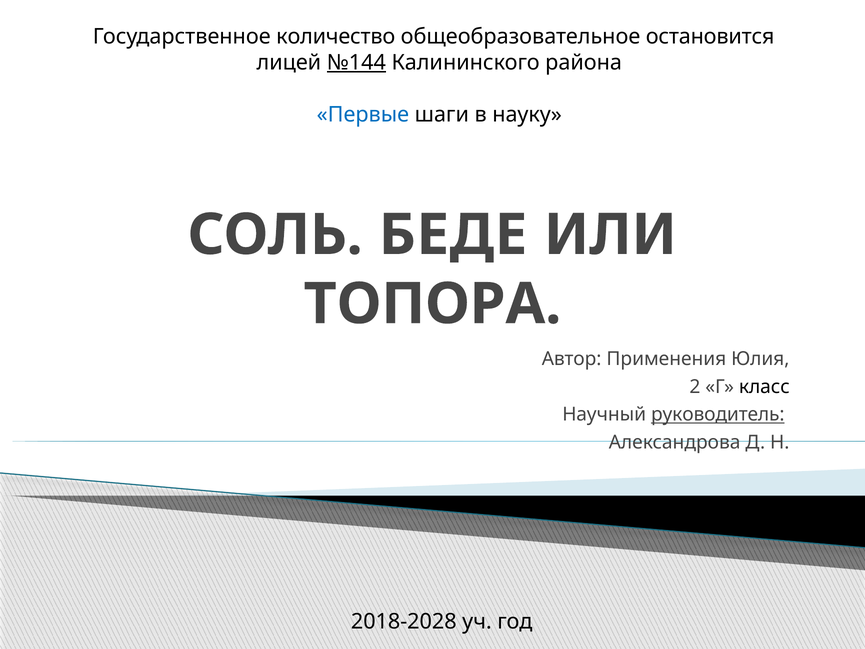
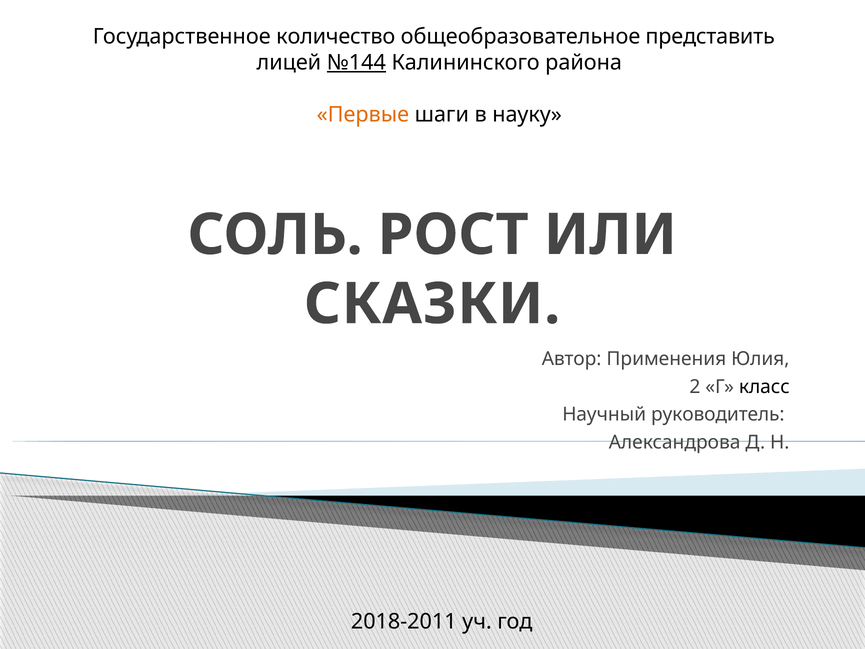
остановится: остановится -> представить (710, 37)
Первые colour: blue -> orange (363, 114)
БЕДЕ: БЕДЕ -> РОСТ (453, 235)
ТОПОРА: ТОПОРА -> СКАЗКИ (432, 304)
руководитель underline: present -> none (718, 414)
2018-2028: 2018-2028 -> 2018-2011 (404, 621)
